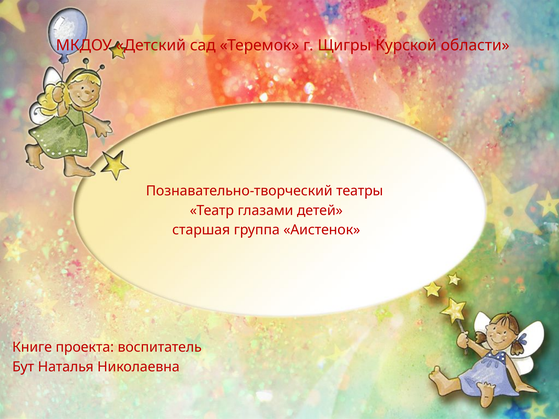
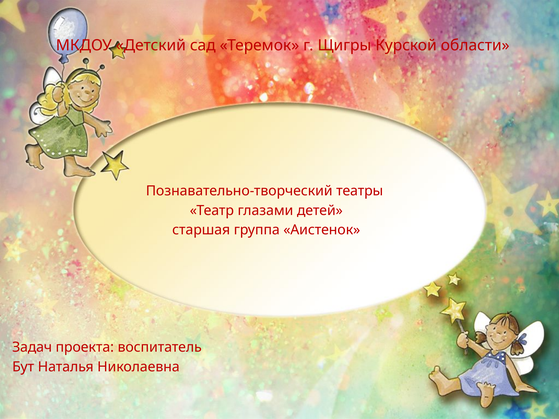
Книге: Книге -> Задач (32, 347)
